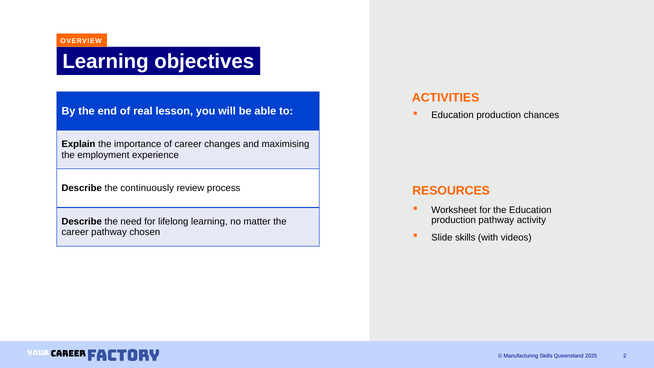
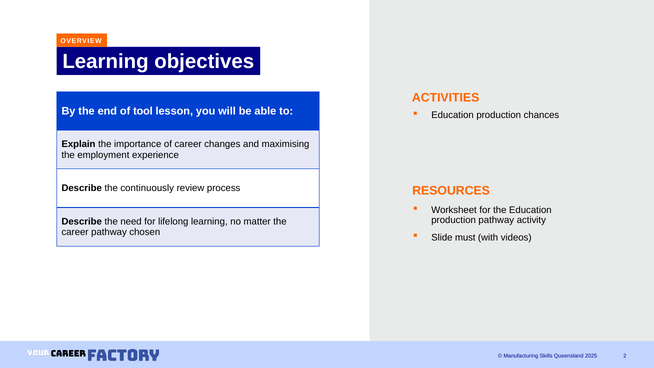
real: real -> tool (143, 111)
Slide skills: skills -> must (465, 237)
